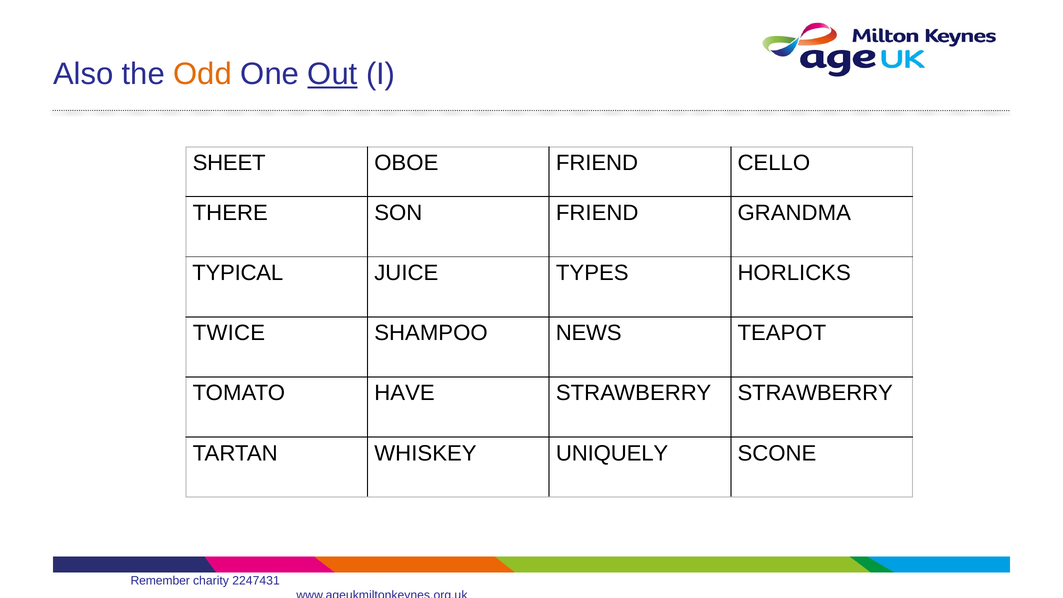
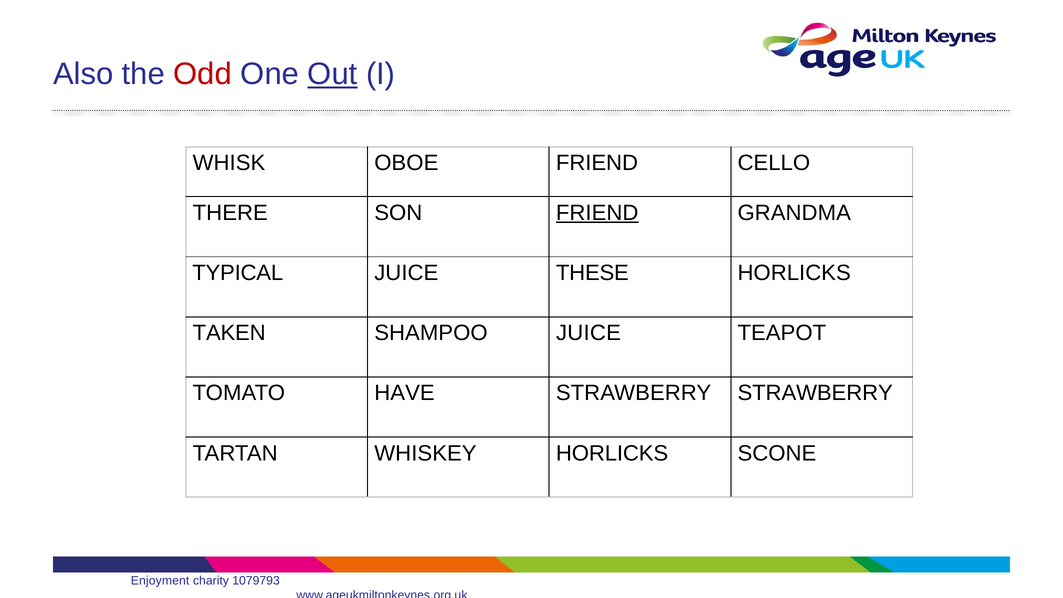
Odd colour: orange -> red (203, 74)
SHEET: SHEET -> WHISK (229, 163)
FRIEND underline: none -> present (597, 213)
TYPES: TYPES -> THESE (592, 273)
TWICE: TWICE -> TAKEN (229, 333)
SHAMPOO NEWS: NEWS -> JUICE (588, 333)
WHISKEY UNIQUELY: UNIQUELY -> HORLICKS (612, 453)
Remember: Remember -> Enjoyment (160, 581)
2247431: 2247431 -> 1079793 (256, 581)
